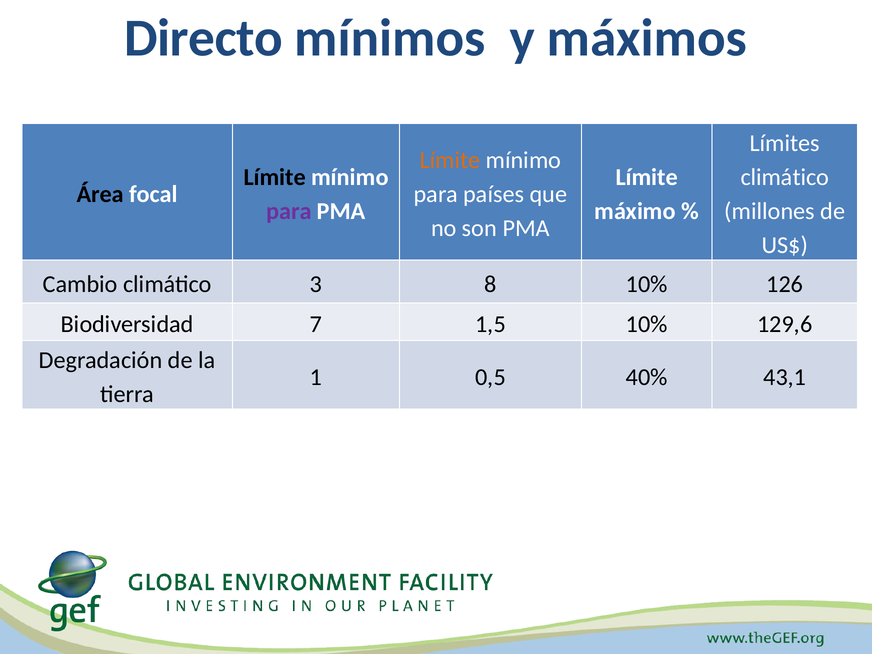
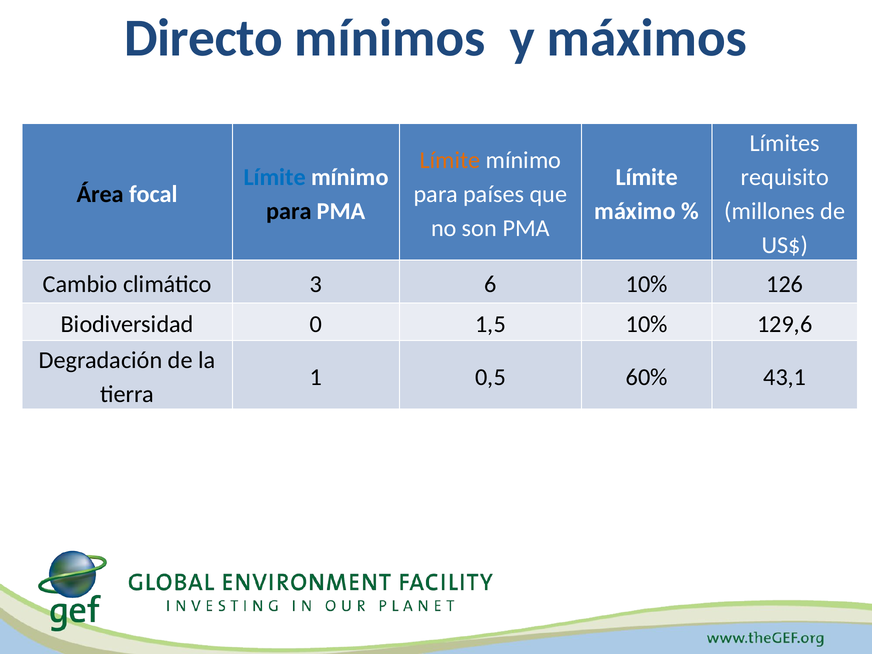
Límite colour: black -> blue (275, 177)
climático: climático -> requisito (785, 177)
para colour: purple -> black (289, 211)
8: 8 -> 6 (491, 284)
7: 7 -> 0 (316, 324)
40%: 40% -> 60% (647, 377)
